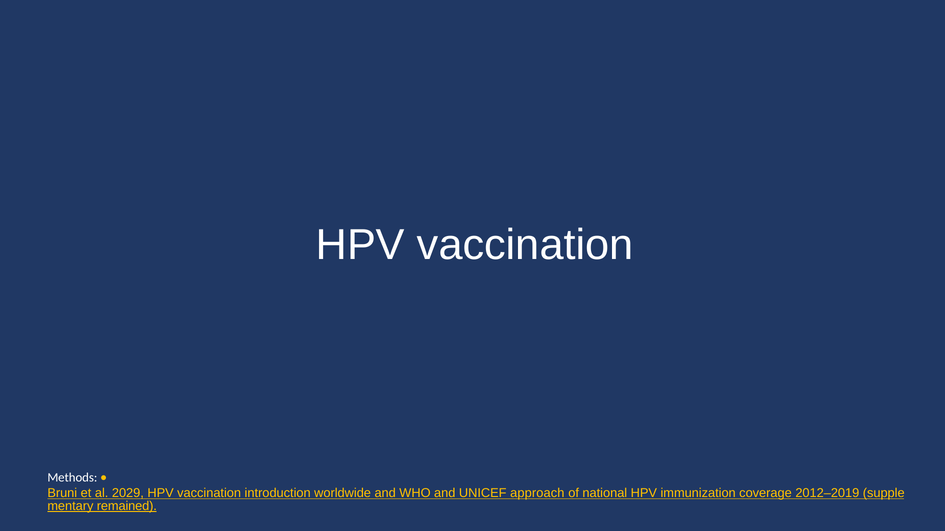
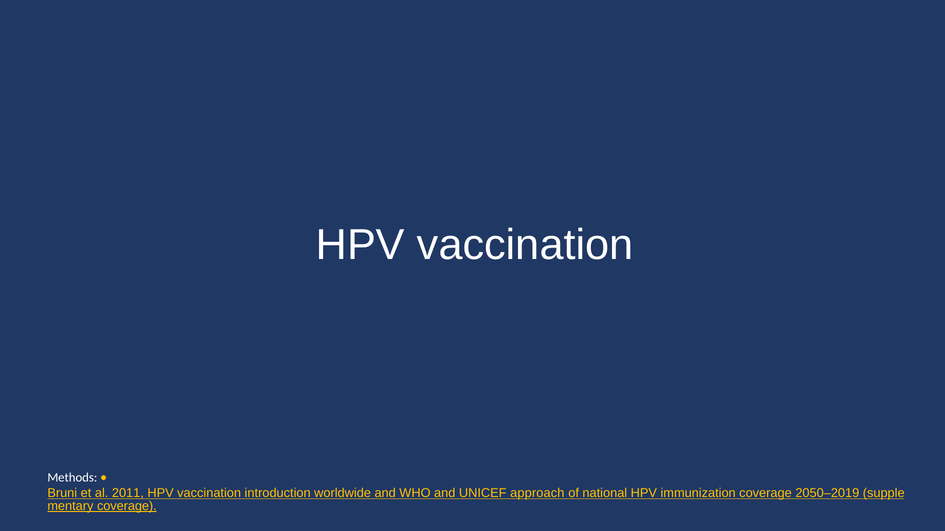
2029: 2029 -> 2011 (128, 494)
2012–2019: 2012–2019 -> 2050–2019 (827, 494)
remained: remained -> coverage (127, 506)
